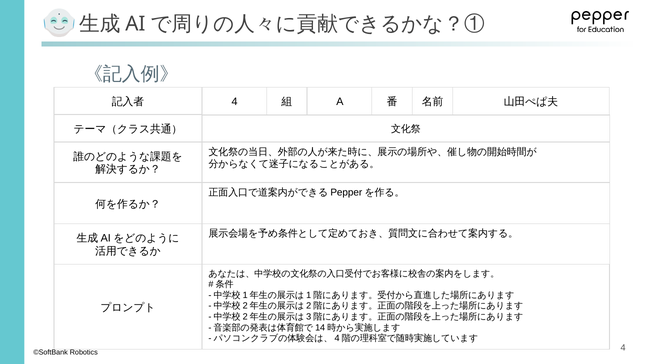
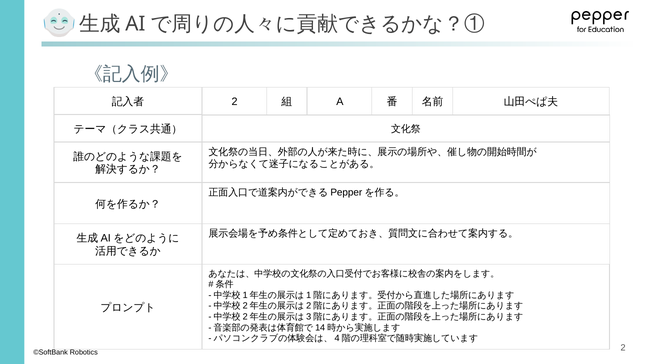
4: 4 -> 2 (235, 102)
4: 4 -> 2 (623, 348)
